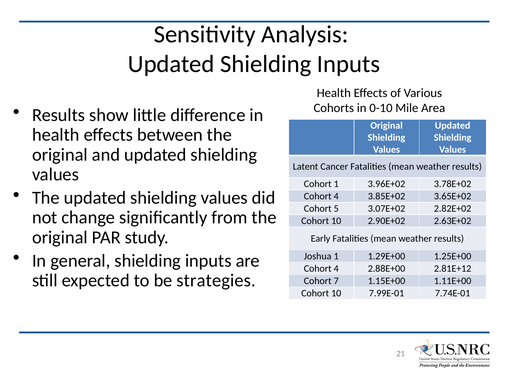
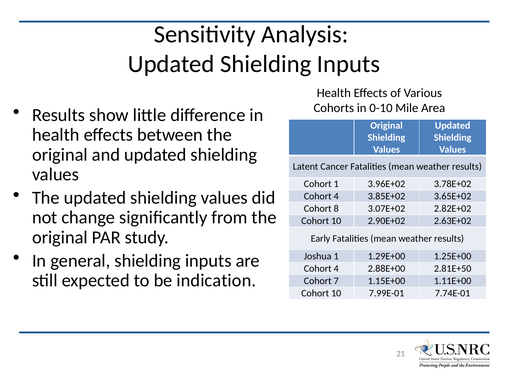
5: 5 -> 8 (336, 209)
2.81E+12: 2.81E+12 -> 2.81E+50 (453, 268)
strategies: strategies -> indication (216, 281)
